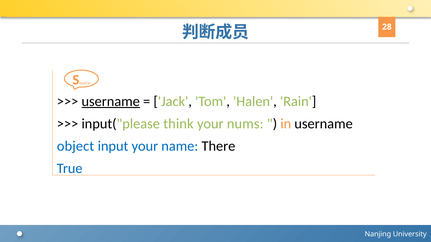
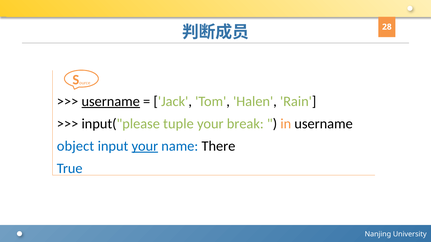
think: think -> tuple (178, 124)
nums: nums -> break (245, 124)
your underline: none -> present (145, 146)
